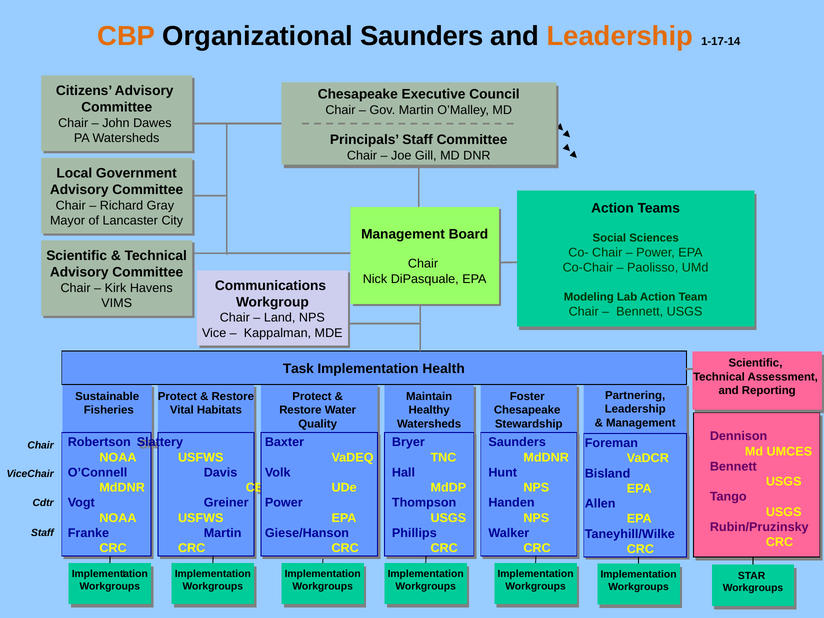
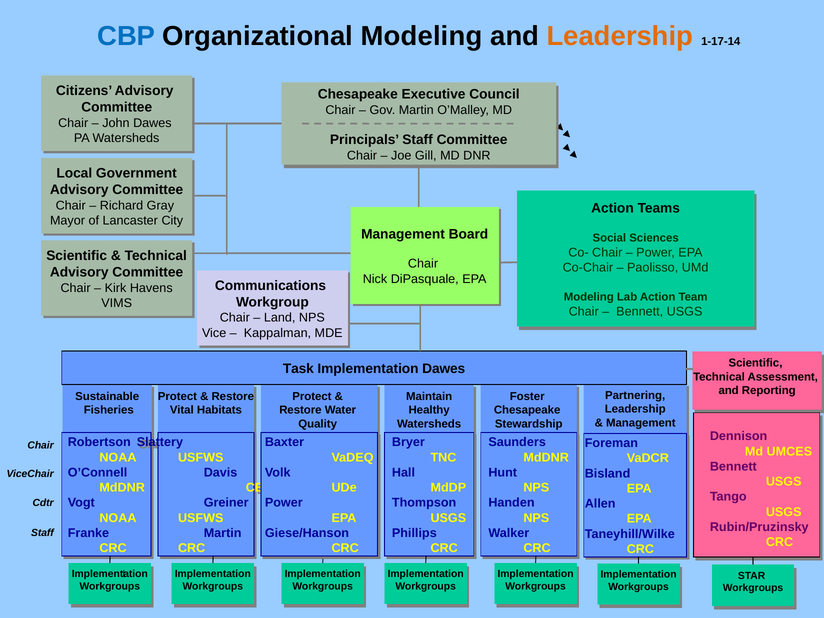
CBP colour: orange -> blue (126, 36)
Organizational Saunders: Saunders -> Modeling (421, 36)
Implementation Health: Health -> Dawes (444, 369)
